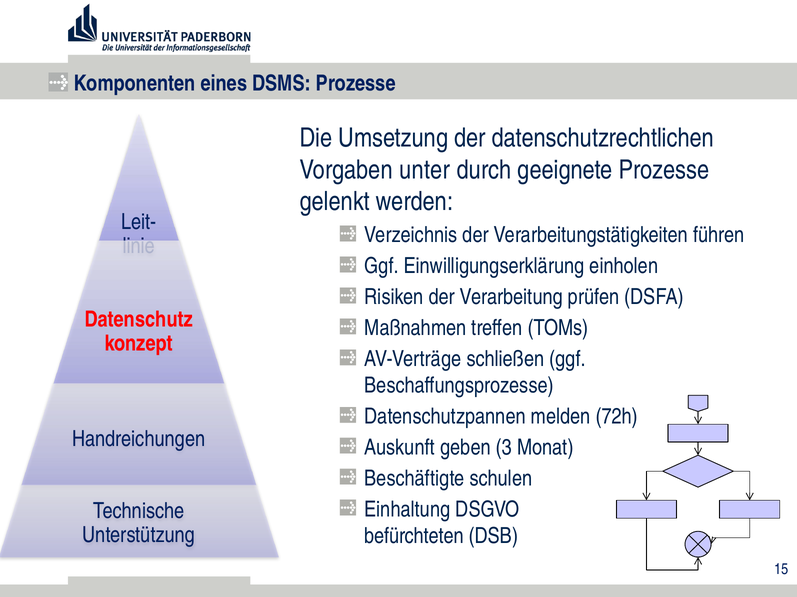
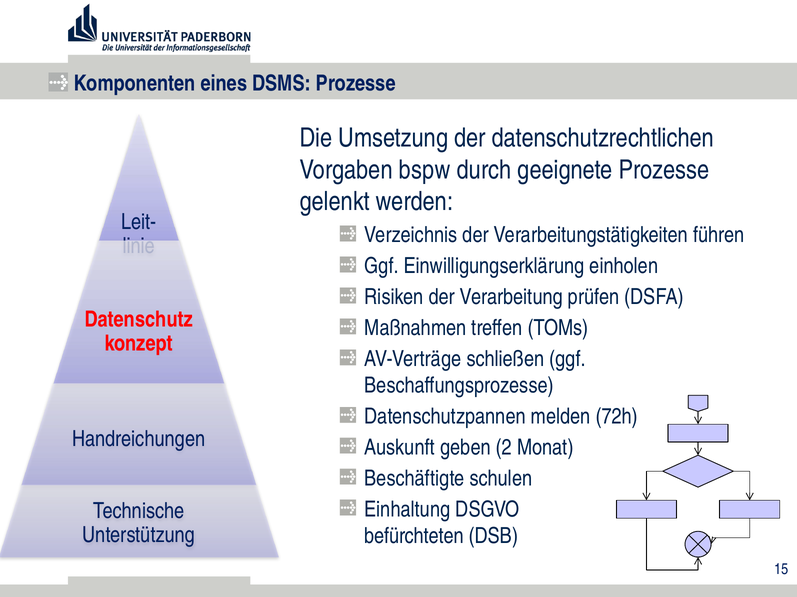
unter: unter -> bspw (425, 170)
3: 3 -> 2 (504, 448)
